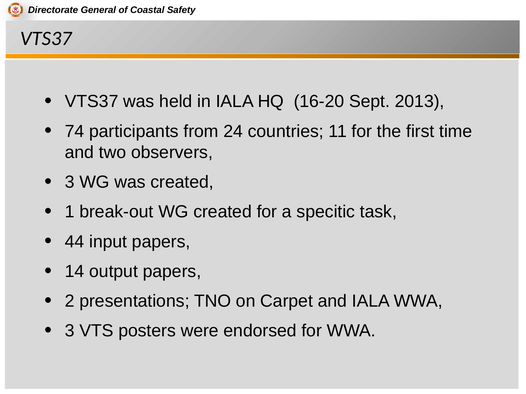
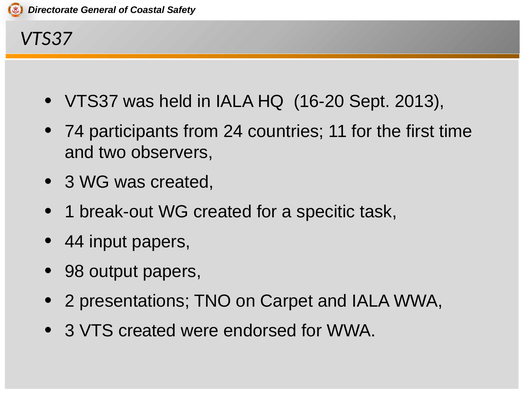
14: 14 -> 98 (75, 272)
VTS posters: posters -> created (147, 331)
